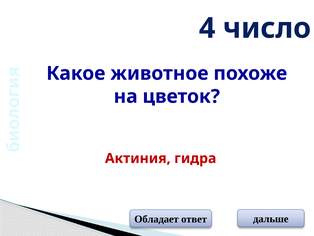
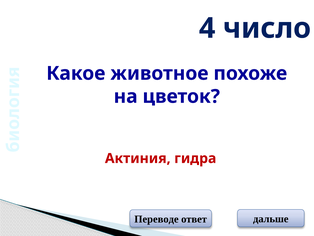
Обладает: Обладает -> Переводе (156, 219)
